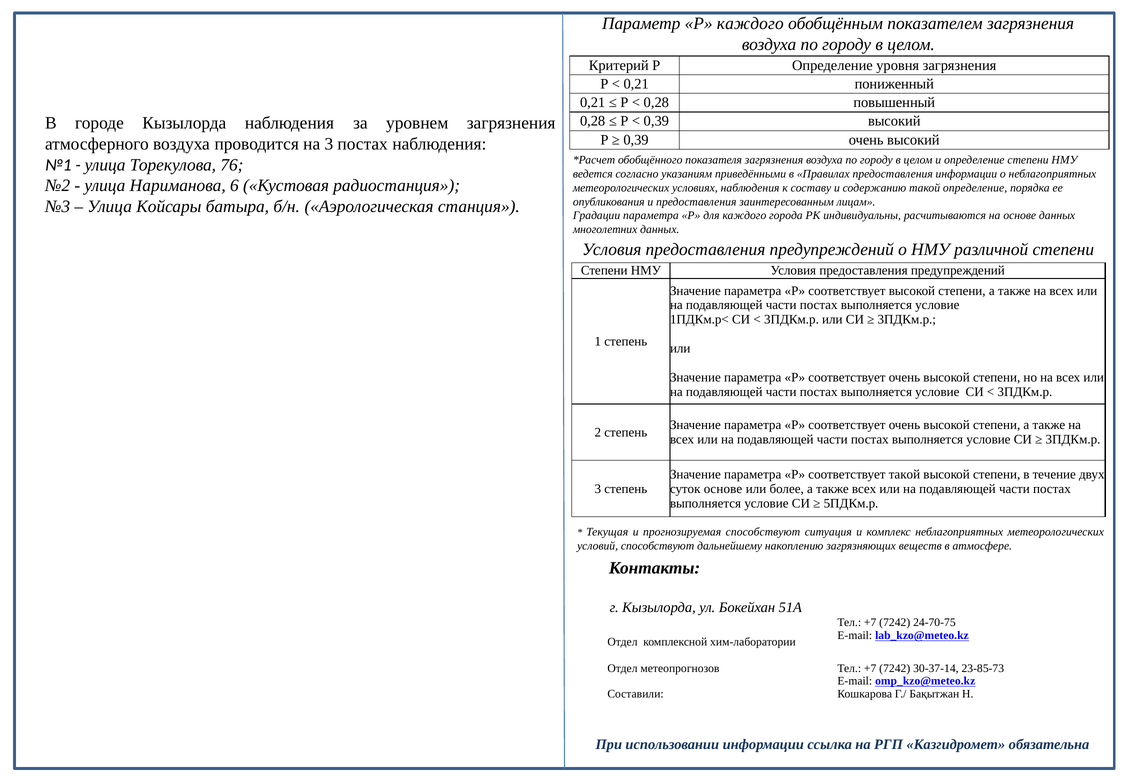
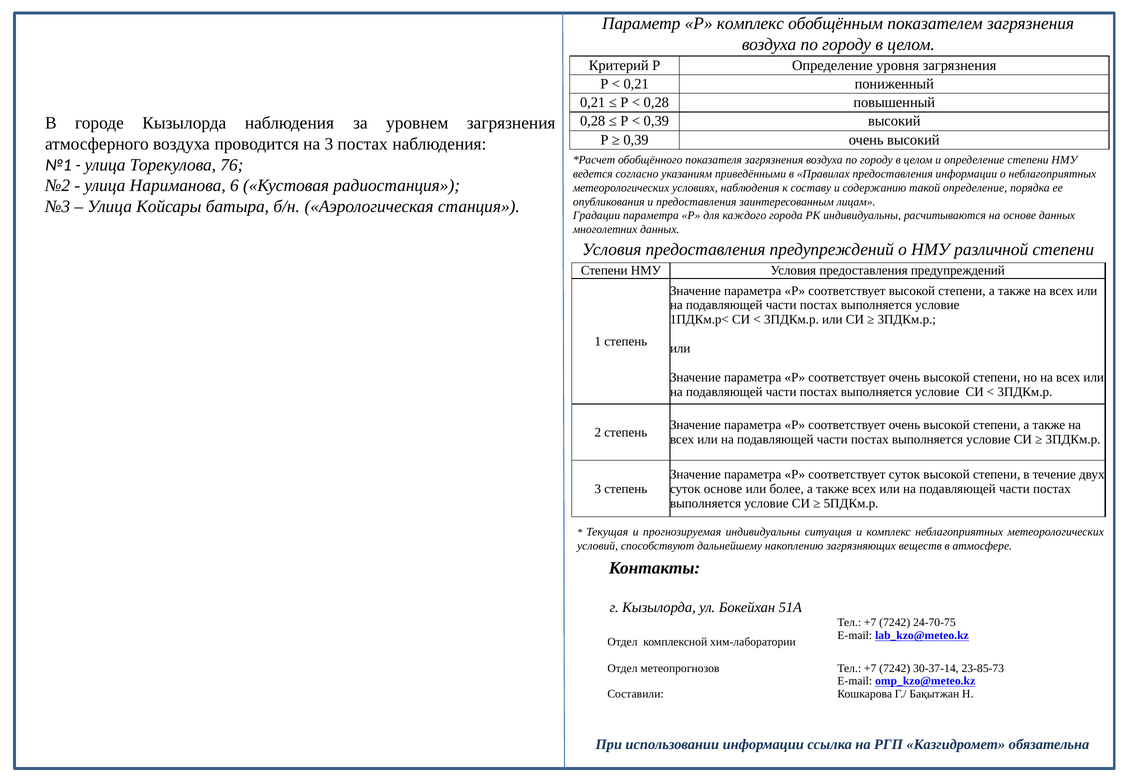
Р каждого: каждого -> комплекс (750, 23)
соответствует такой: такой -> суток (904, 474)
прогнозируемая способствуют: способствуют -> индивидуальны (763, 532)
